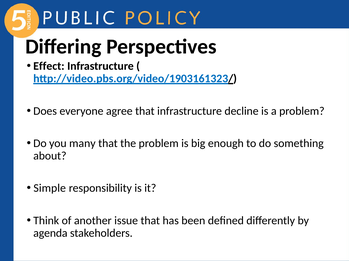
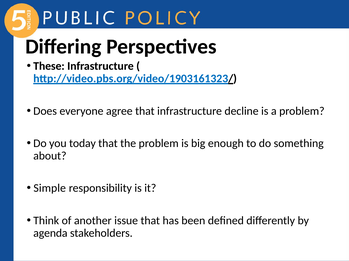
Effect: Effect -> These (49, 66)
many: many -> today (82, 144)
